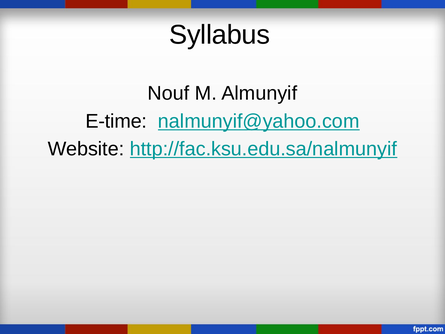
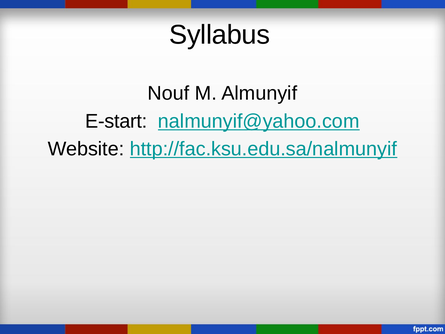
E-time: E-time -> E-start (116, 121)
